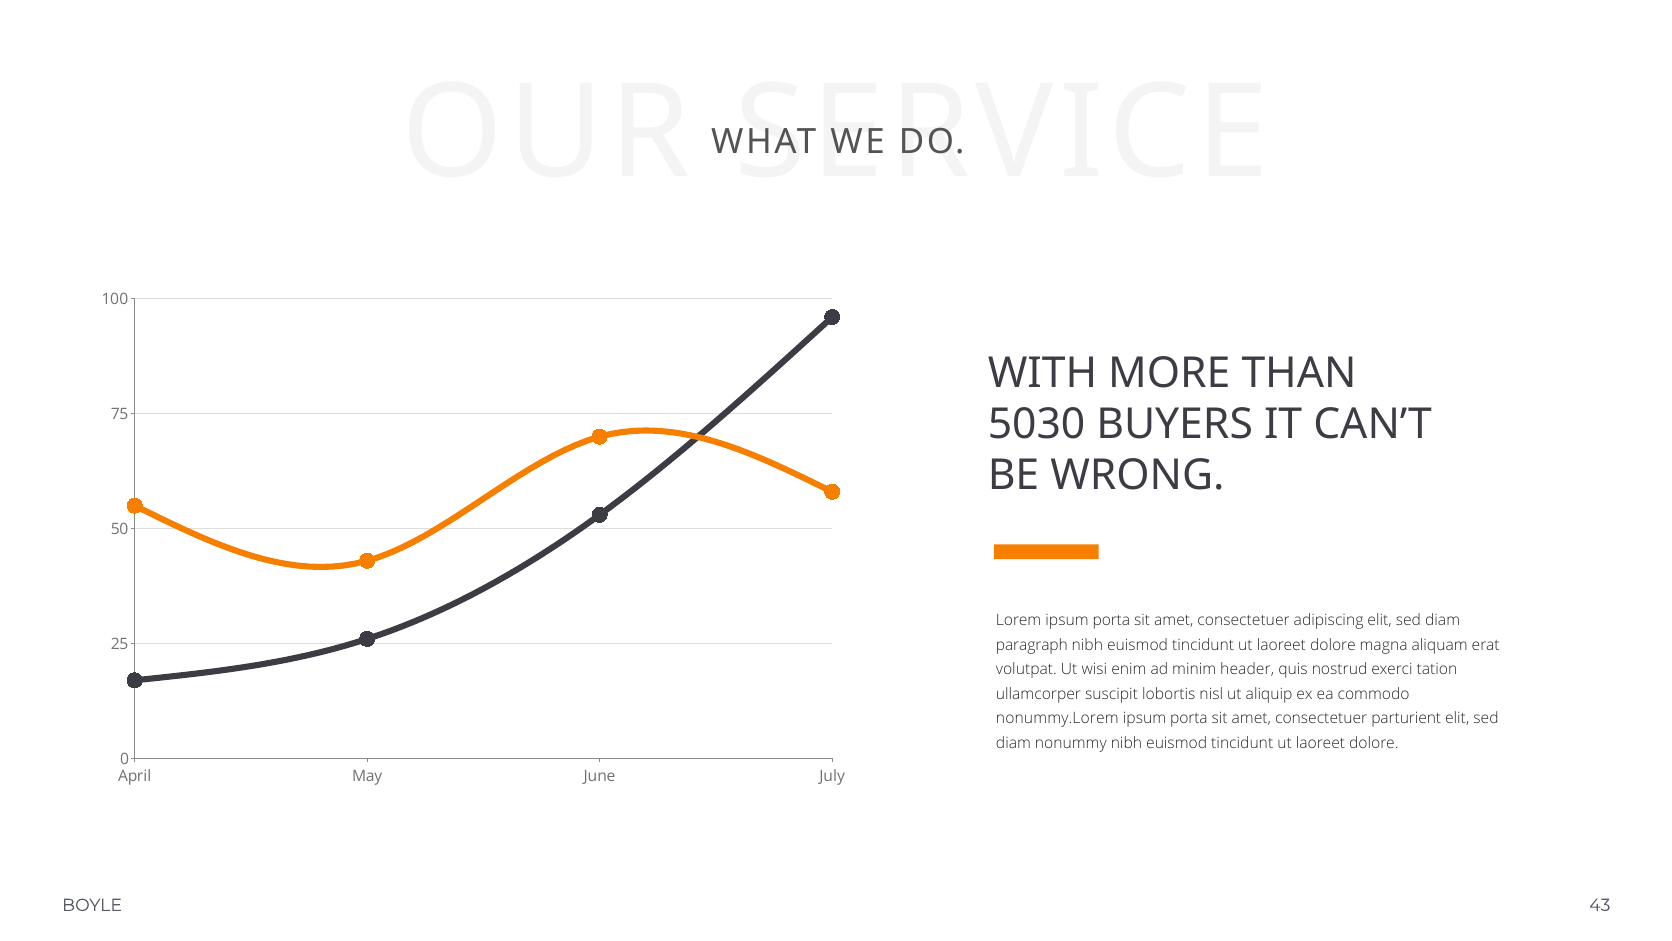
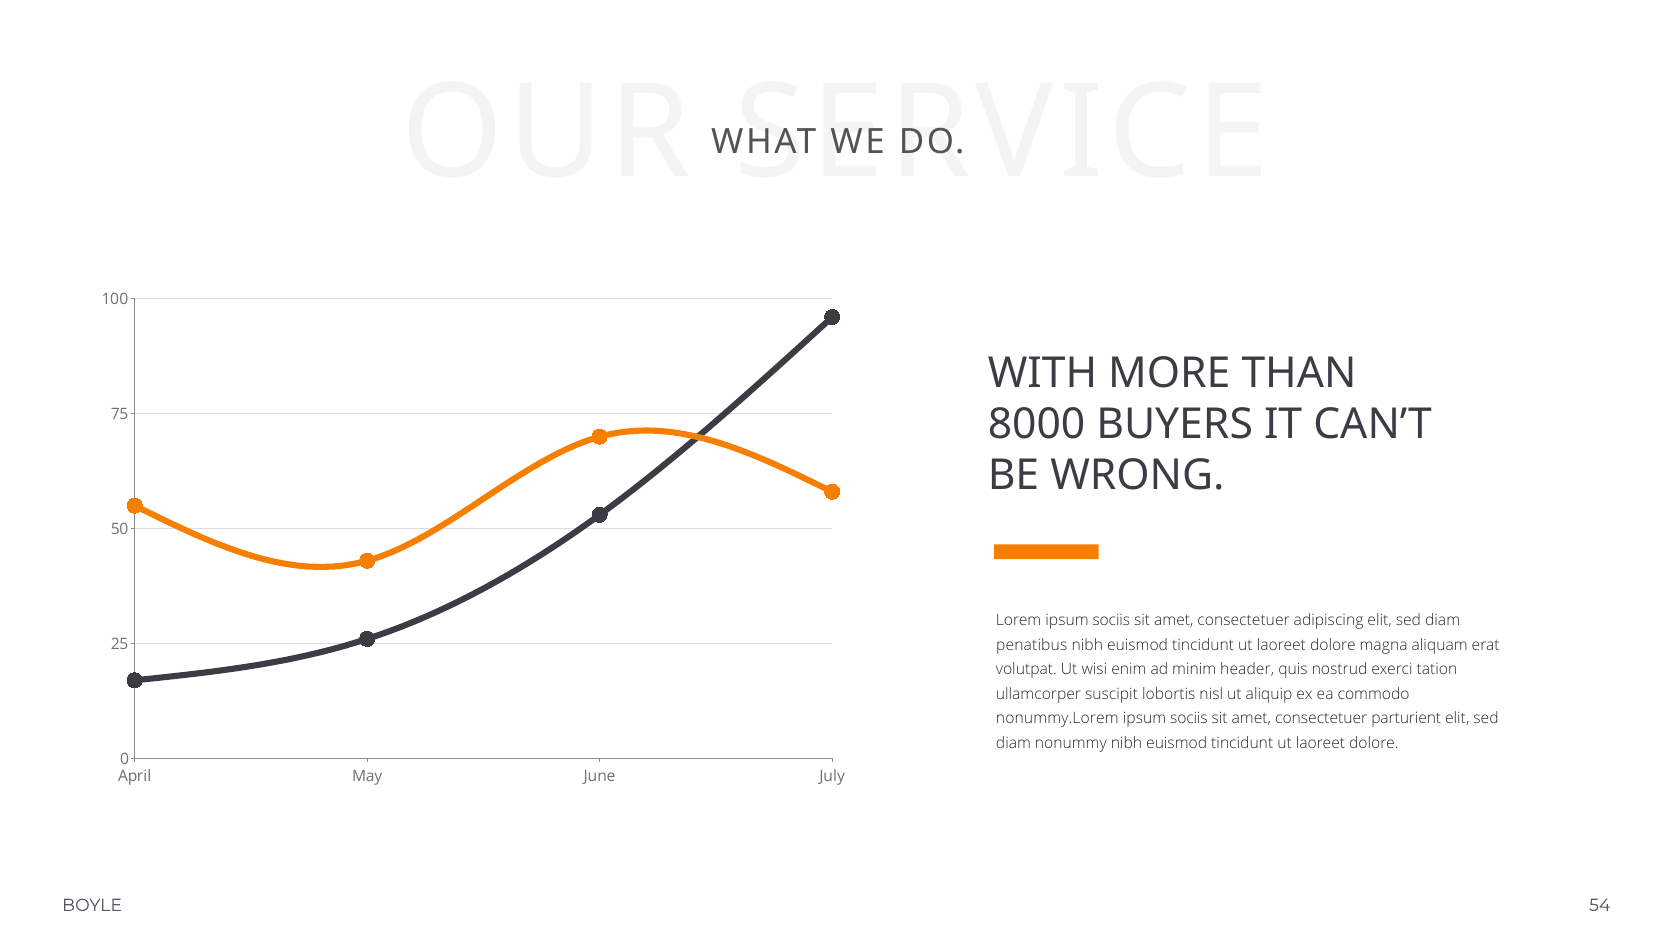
5030: 5030 -> 8000 (1037, 424)
Lorem ipsum porta: porta -> sociis (1111, 620)
paragraph: paragraph -> penatibus (1032, 645)
porta: porta -> sociis (1189, 718)
43: 43 -> 54 (1600, 905)
